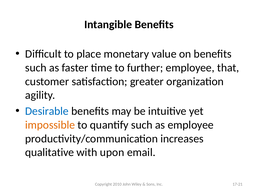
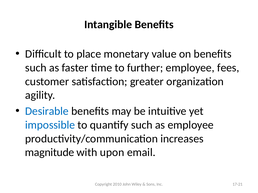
that: that -> fees (228, 68)
impossible colour: orange -> blue (50, 125)
qualitative: qualitative -> magnitude (50, 153)
